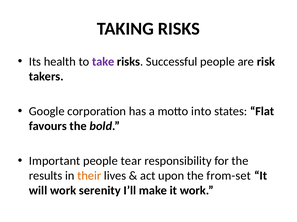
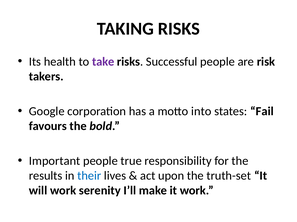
Flat: Flat -> Fail (262, 112)
tear: tear -> true (131, 161)
their colour: orange -> blue (89, 176)
from-set: from-set -> truth-set (229, 176)
